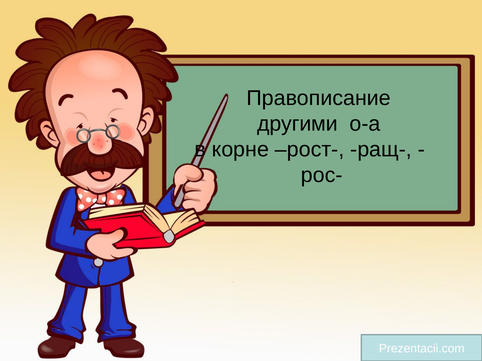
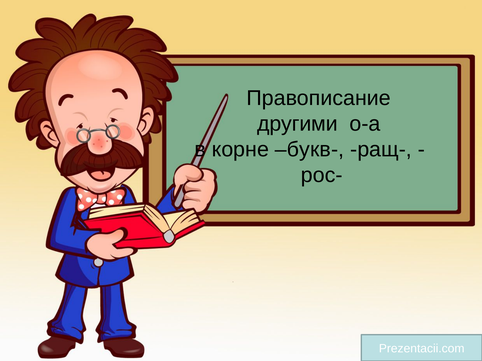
рост-: рост- -> букв- (310, 150)
